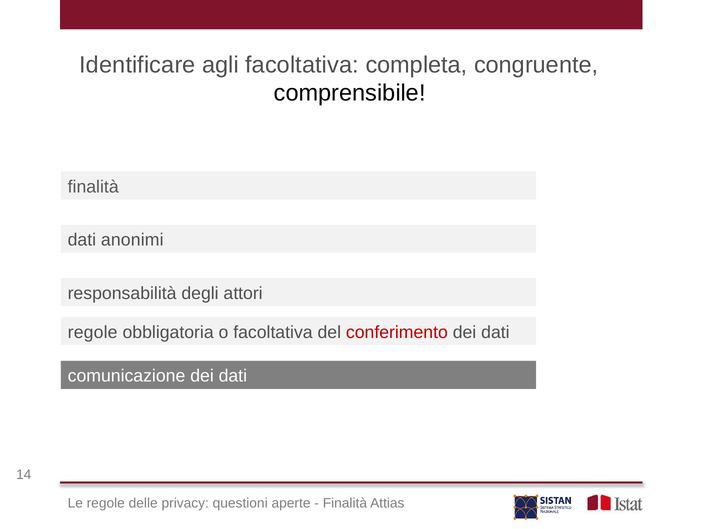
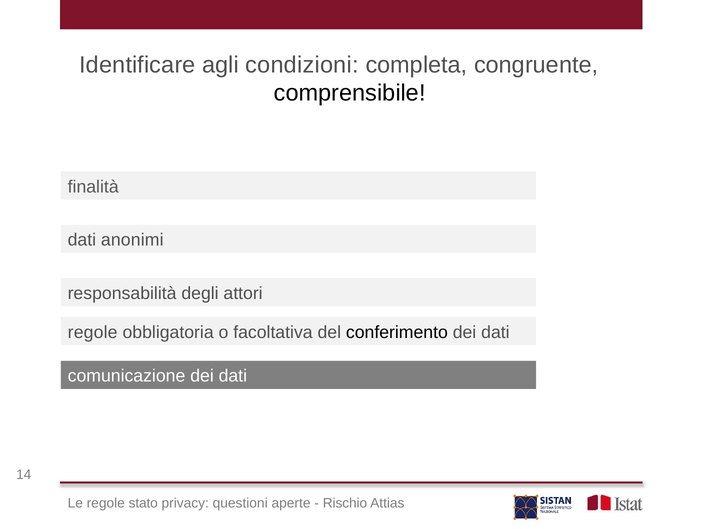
agli facoltativa: facoltativa -> condizioni (302, 65)
conferimento colour: red -> black (397, 333)
delle: delle -> stato (143, 503)
Finalità: Finalità -> Rischio (345, 503)
